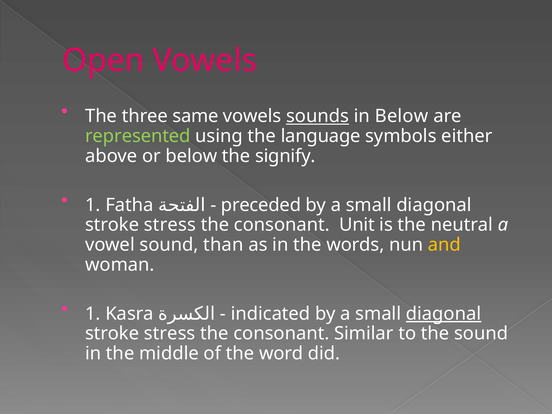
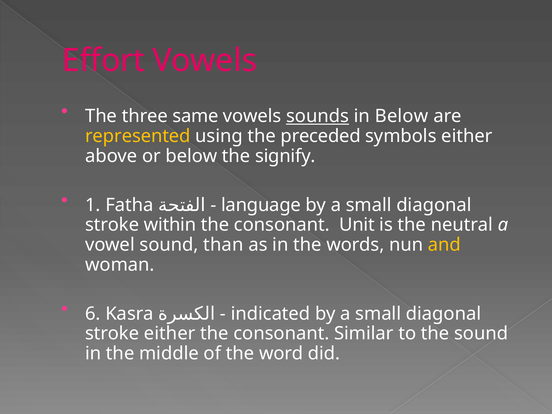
Open: Open -> Effort (103, 61)
represented colour: light green -> yellow (138, 136)
language: language -> preceded (321, 136)
preceded: preceded -> language (261, 205)
stress: stress -> within (170, 225)
1: 1 -> 6 (93, 314)
diagonal underline: present -> none (444, 314)
stress: stress -> either (170, 334)
